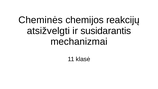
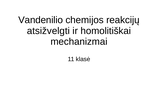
Cheminės: Cheminės -> Vandenilio (41, 20)
susidarantis: susidarantis -> homolitiškai (106, 31)
